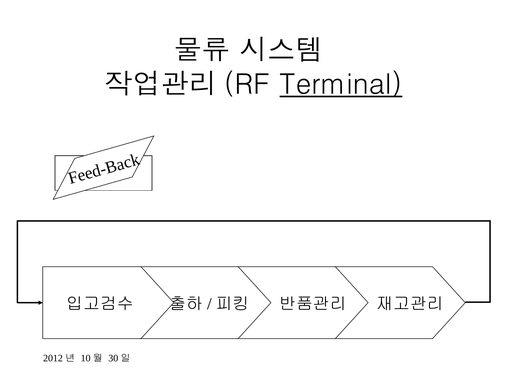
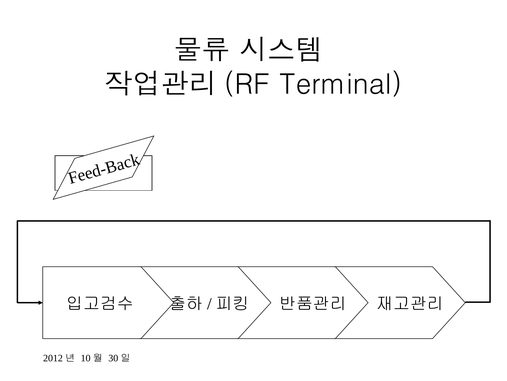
Terminal underline: present -> none (341, 84)
